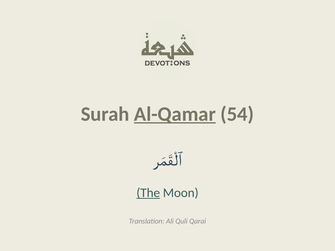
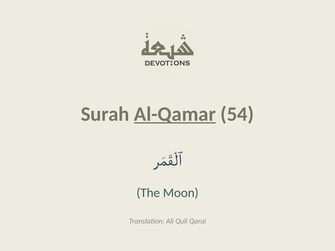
The underline: present -> none (148, 193)
